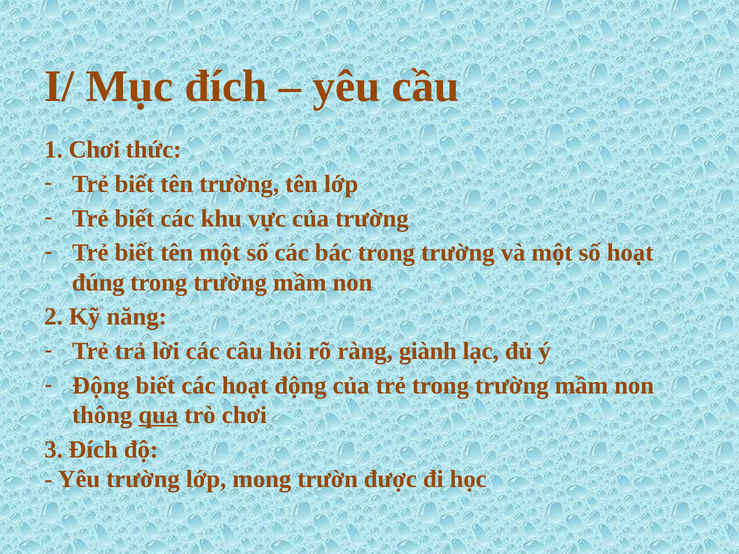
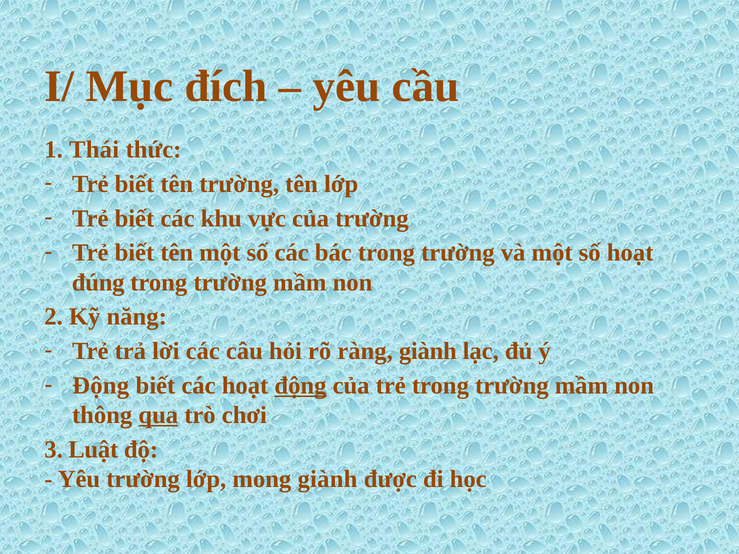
1 Chơi: Chơi -> Thái (94, 150)
động underline: none -> present (300, 386)
3 Đích: Đích -> Luật (93, 450)
mong trườn: trườn -> giành (327, 480)
